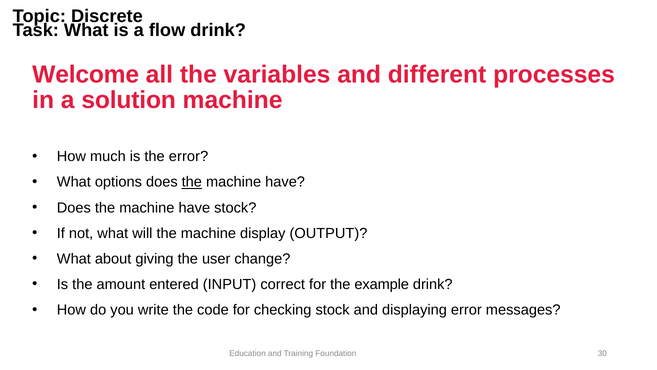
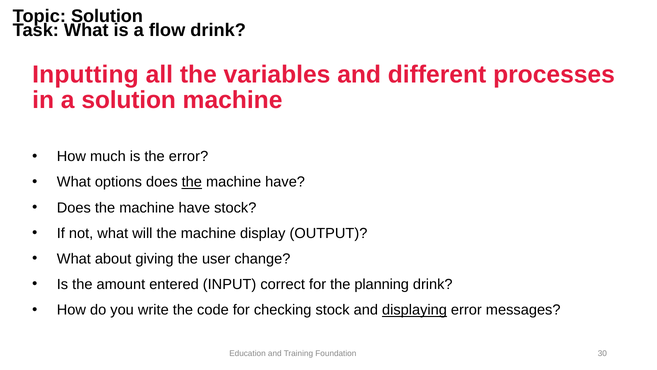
Topic Discrete: Discrete -> Solution (107, 16)
Welcome: Welcome -> Inputting (85, 74)
example: example -> planning (382, 284)
displaying underline: none -> present (414, 310)
